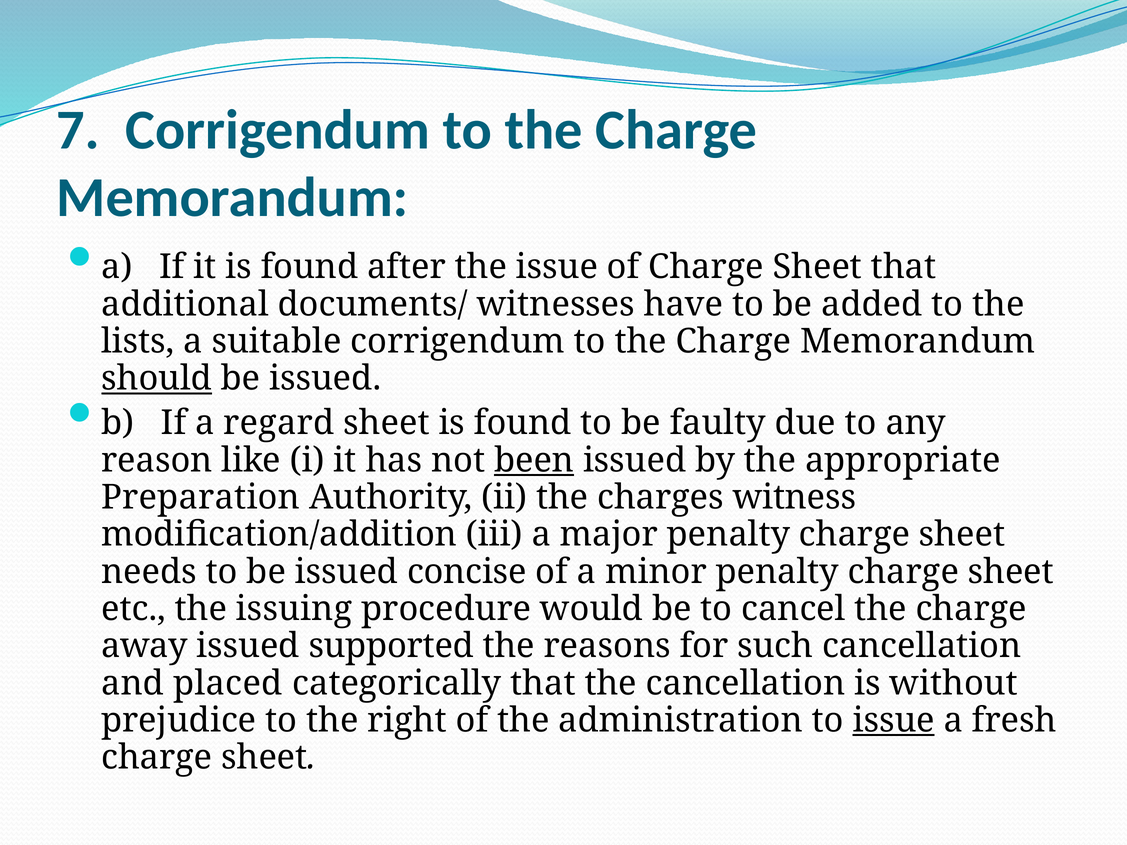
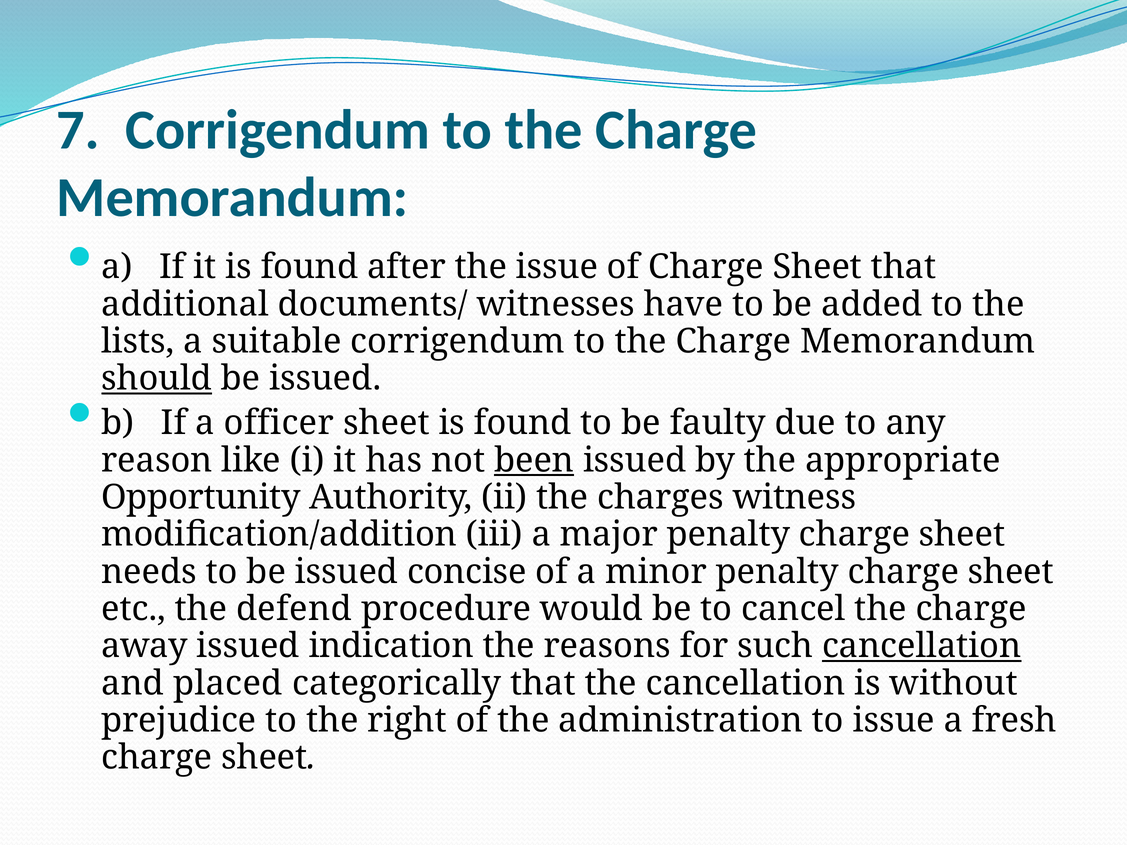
regard: regard -> officer (279, 423)
Preparation: Preparation -> Opportunity (201, 498)
issuing: issuing -> defend (294, 609)
supported: supported -> indication (391, 646)
cancellation underline: none -> present (922, 646)
issue underline: present -> none (894, 721)
